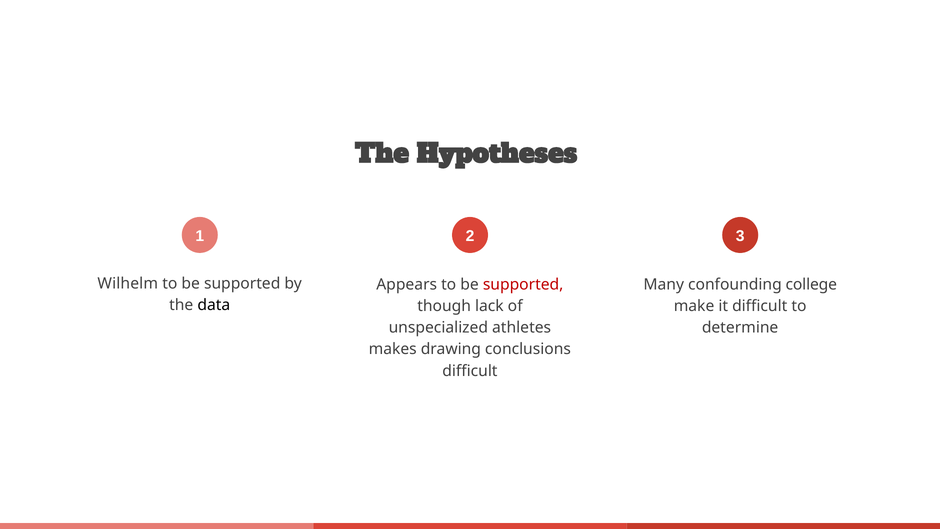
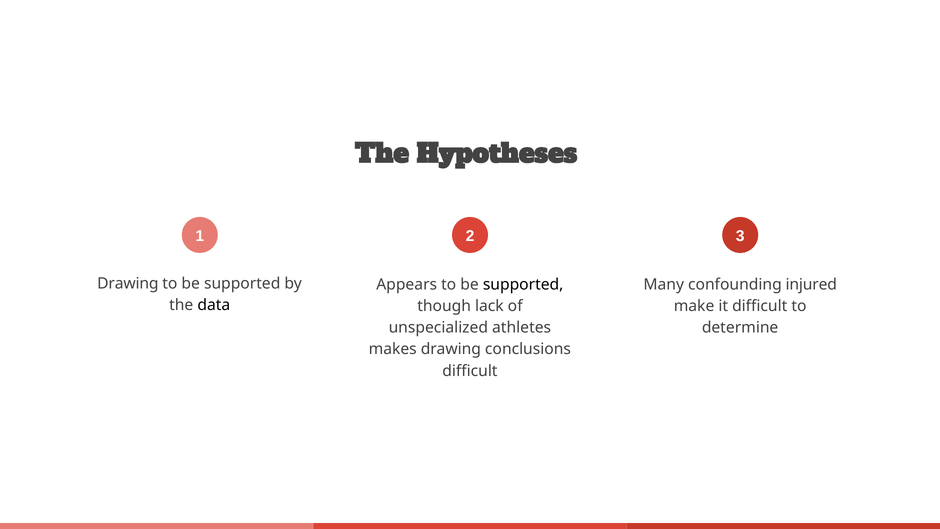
Wilhelm: Wilhelm -> Drawing (128, 283)
supported colour: red -> black (523, 284)
college: college -> injured (811, 284)
